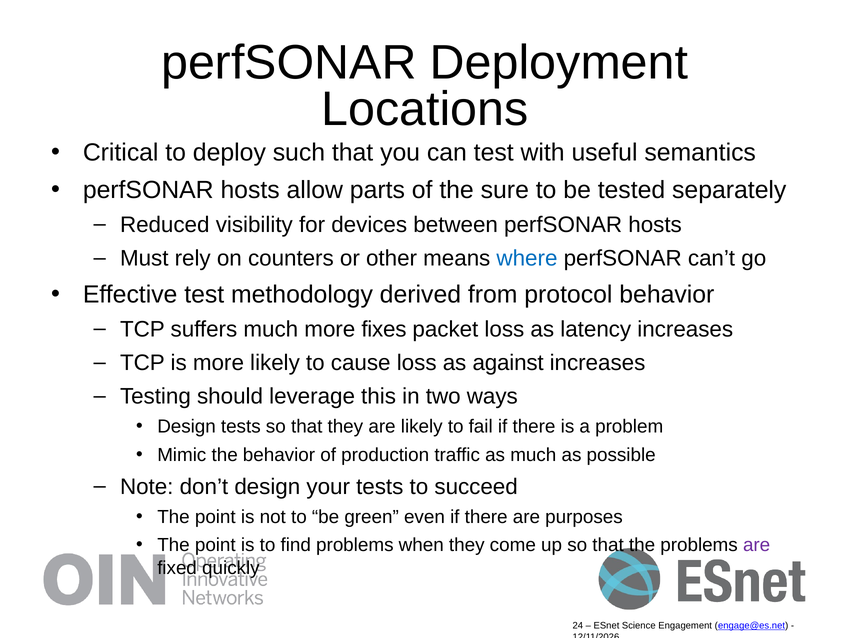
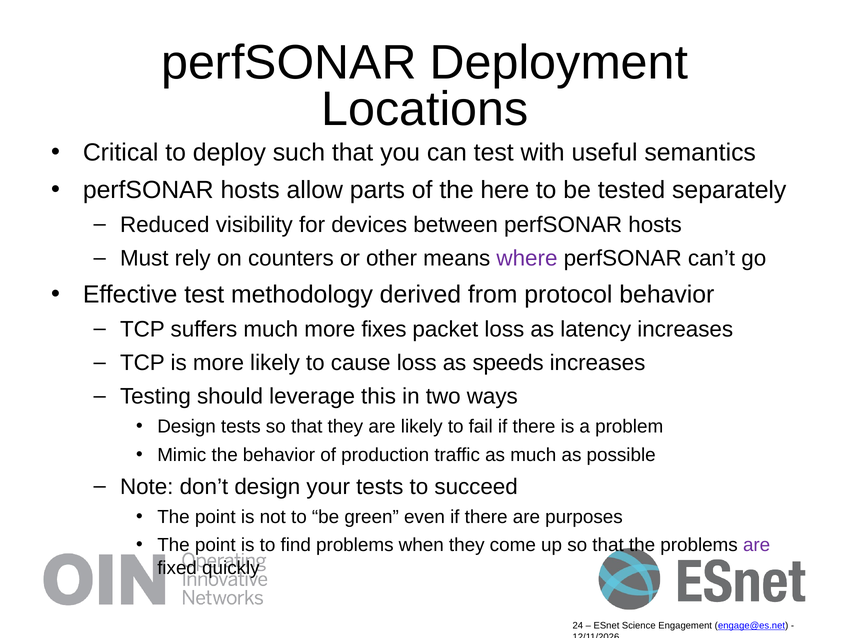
sure: sure -> here (505, 190)
where colour: blue -> purple (527, 258)
against: against -> speeds (508, 363)
